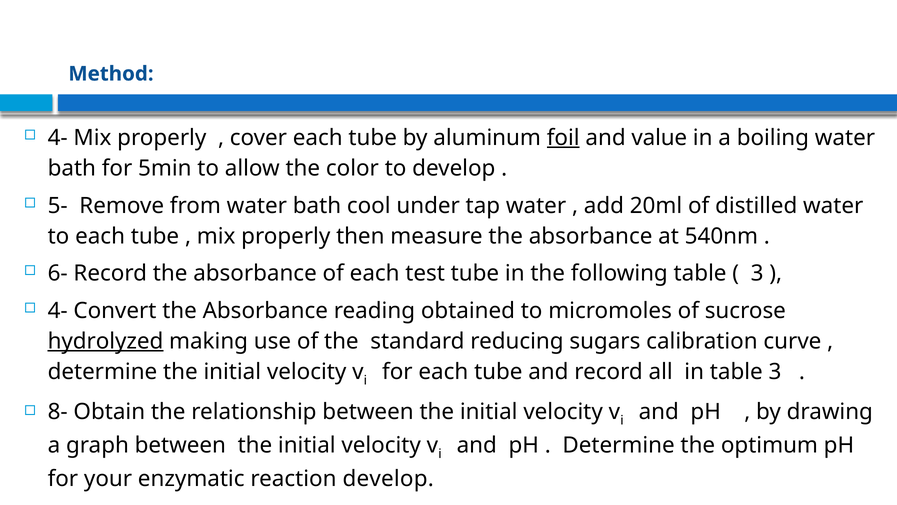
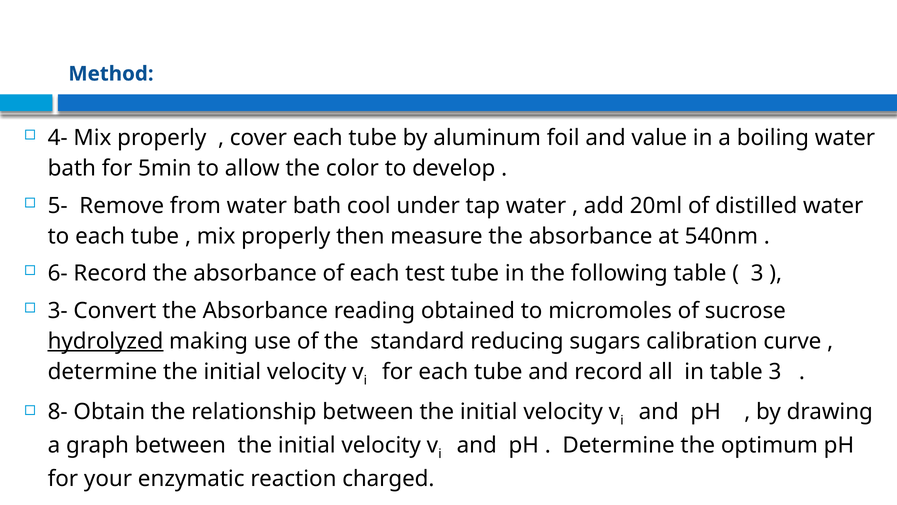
foil underline: present -> none (563, 138)
4-: 4- -> 3- (58, 310)
reaction develop: develop -> charged (388, 478)
